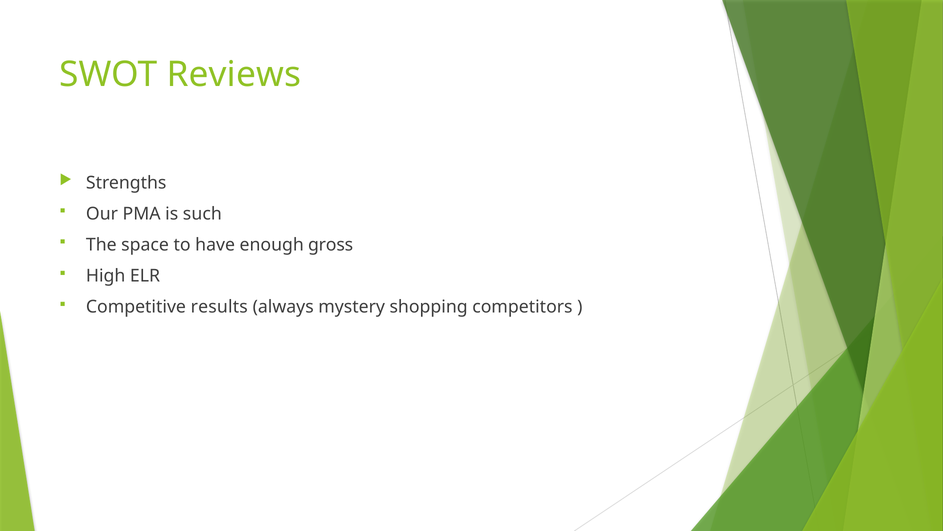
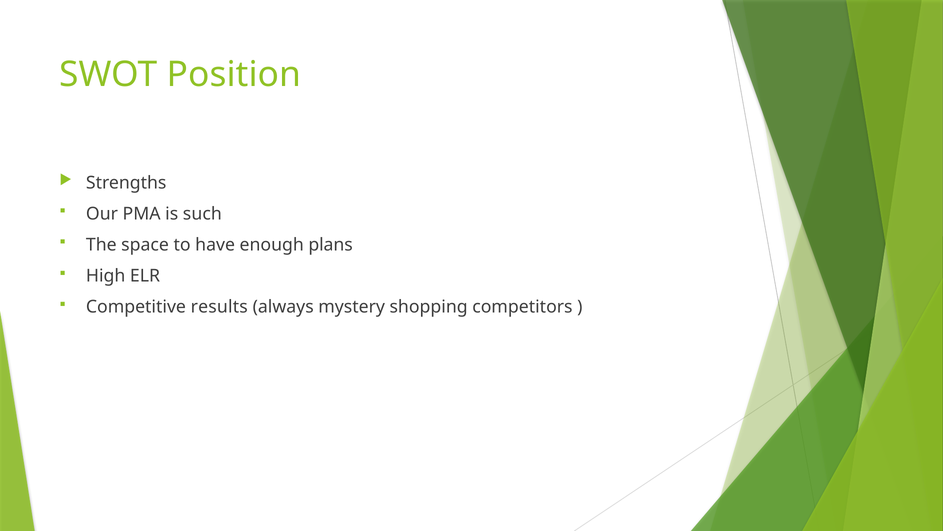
Reviews: Reviews -> Position (234, 74)
gross: gross -> plans (331, 245)
